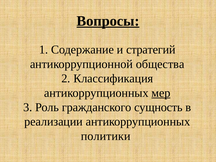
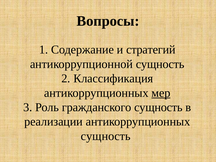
Вопросы underline: present -> none (108, 21)
антикоррупционной общества: общества -> сущность (160, 64)
политики: политики -> сущность (106, 136)
